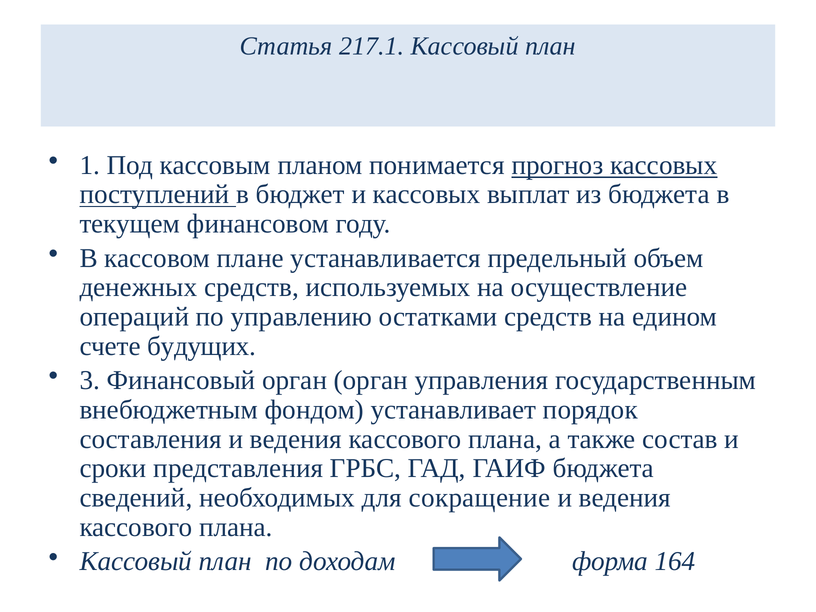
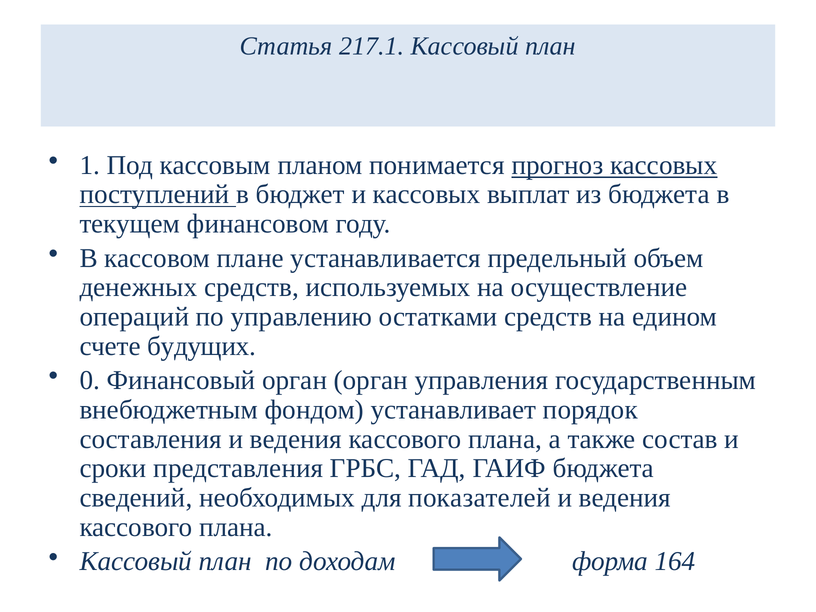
3: 3 -> 0 (90, 380)
сокращение: сокращение -> показателей (480, 498)
